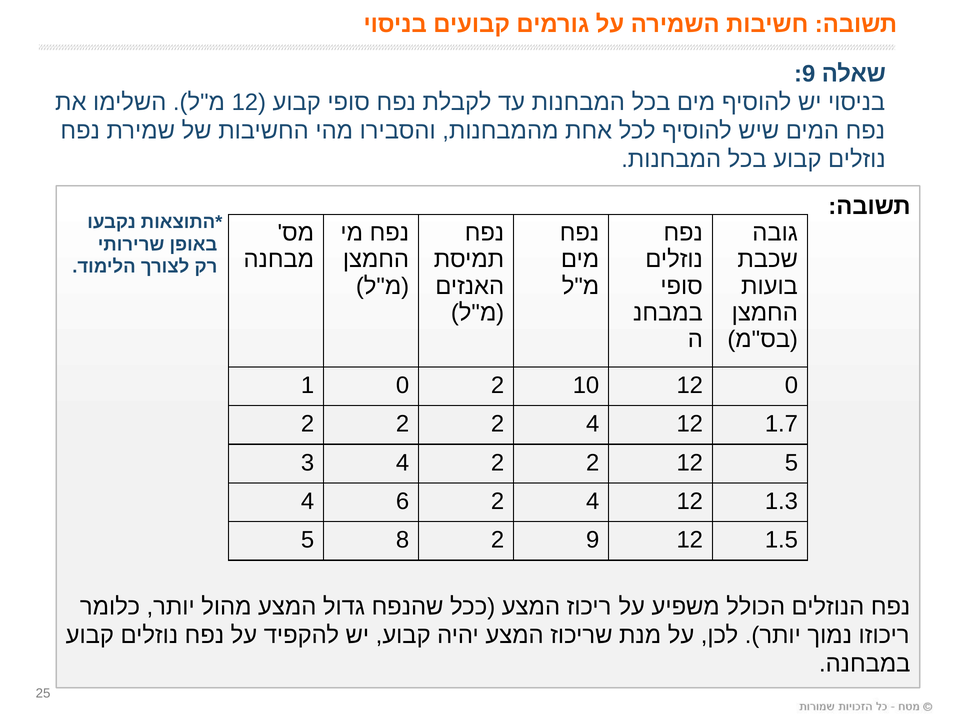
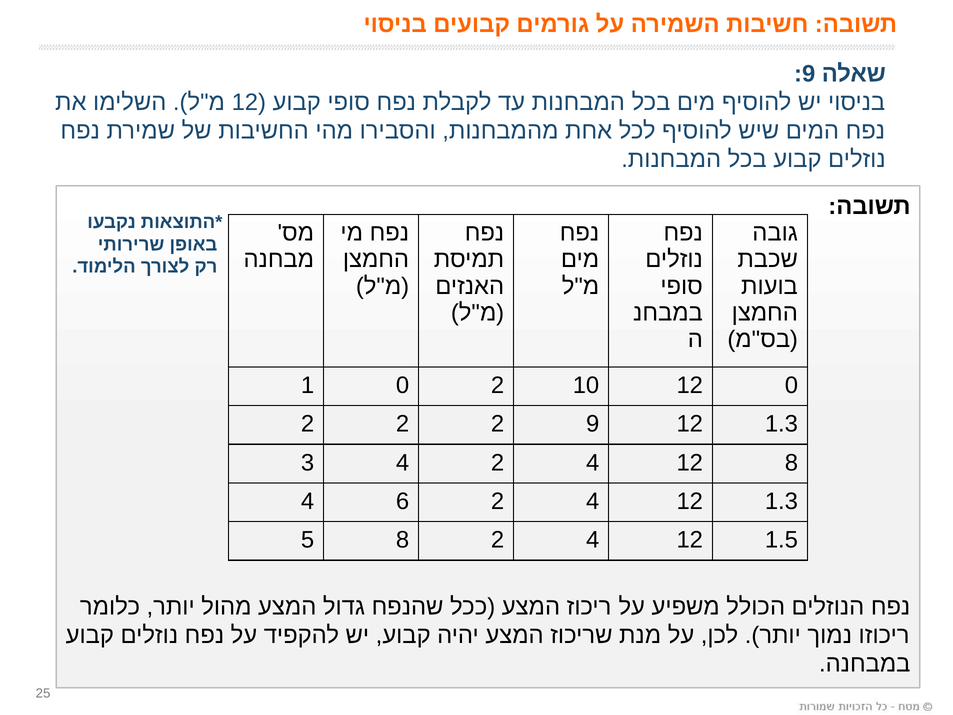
2 2 4: 4 -> 9 (593, 424)
1.7: 1.7 -> 1.3 (781, 424)
4 2 2: 2 -> 4 (593, 463)
12 5: 5 -> 8 (791, 463)
8 2 9: 9 -> 4 (593, 540)
